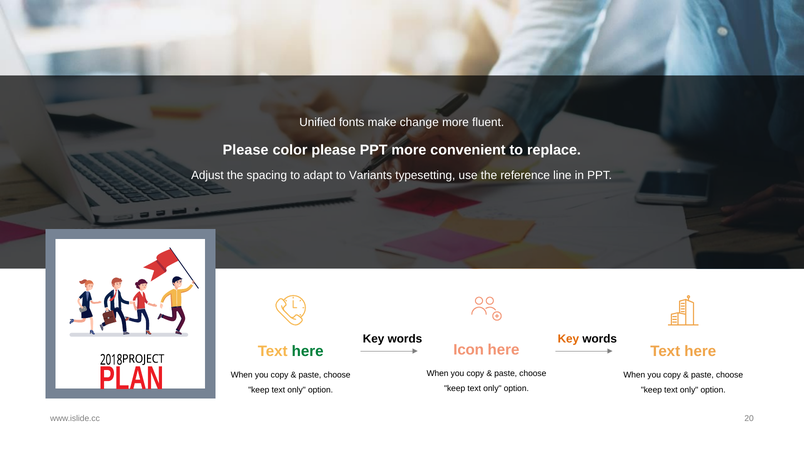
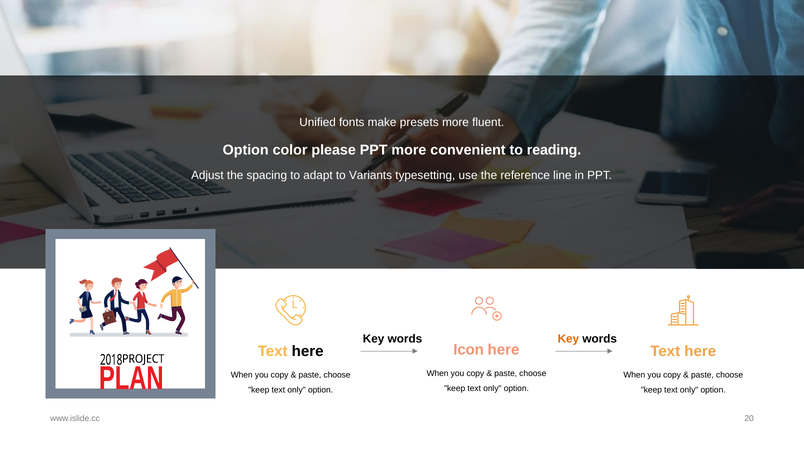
change: change -> presets (419, 122)
Please: Please -> Option (246, 150)
replace: replace -> reading (554, 150)
here colour: green -> black (308, 352)
